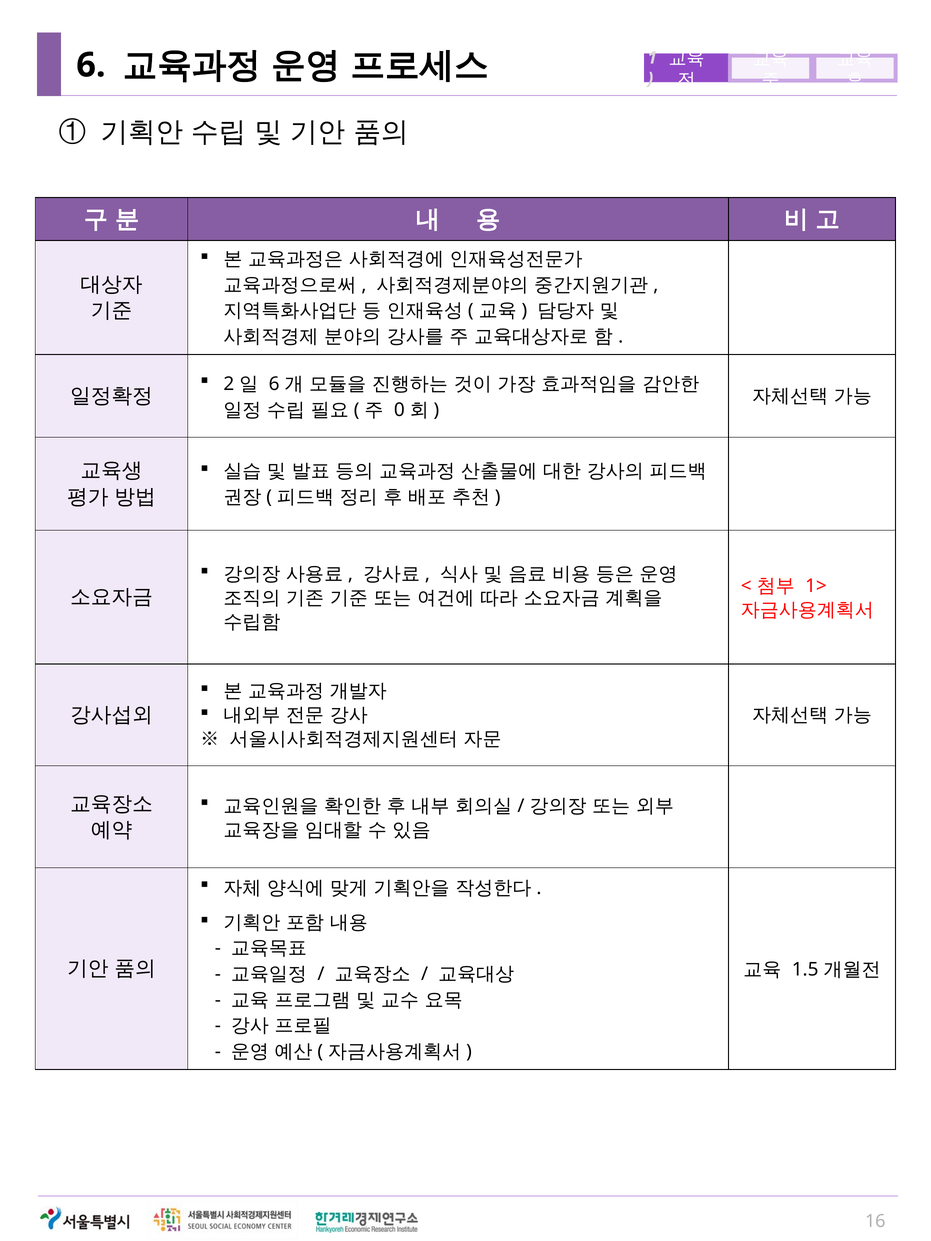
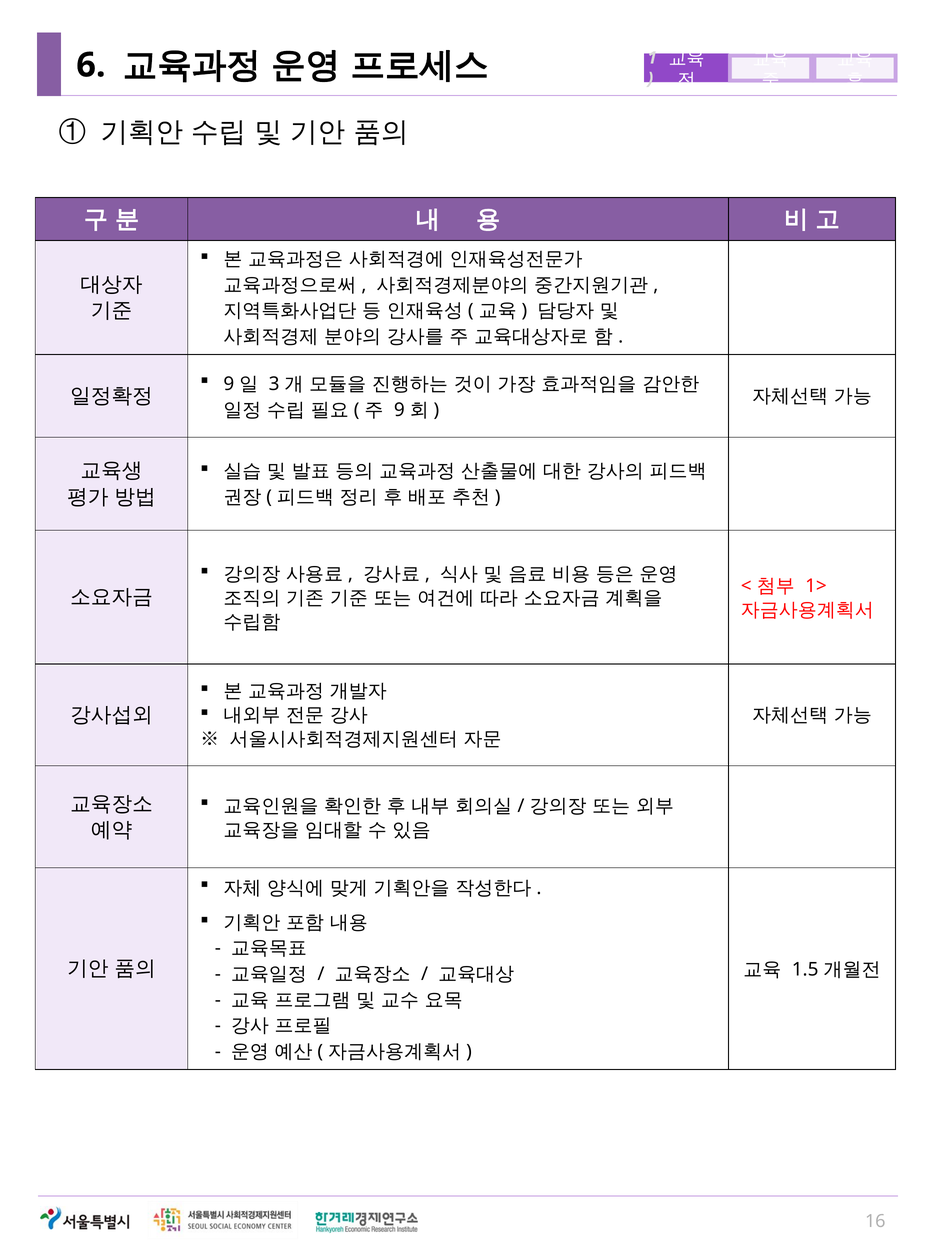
2: 2 -> 9 (229, 384)
6: 6 -> 3 (274, 384)
0: 0 -> 9 (399, 410)
